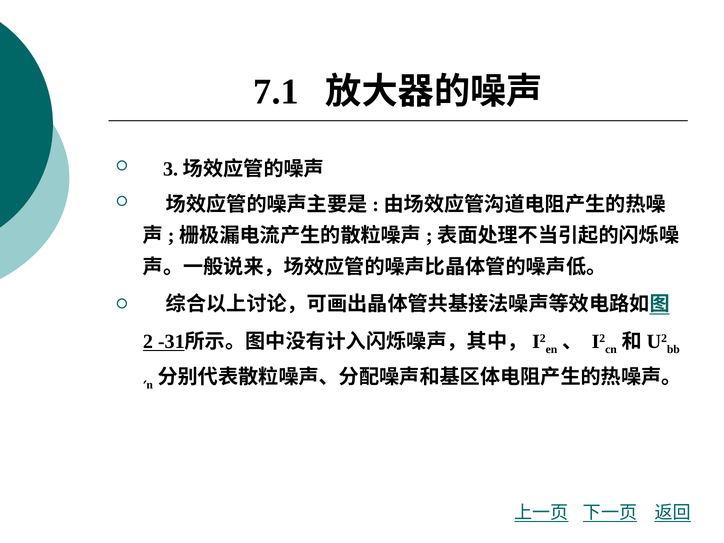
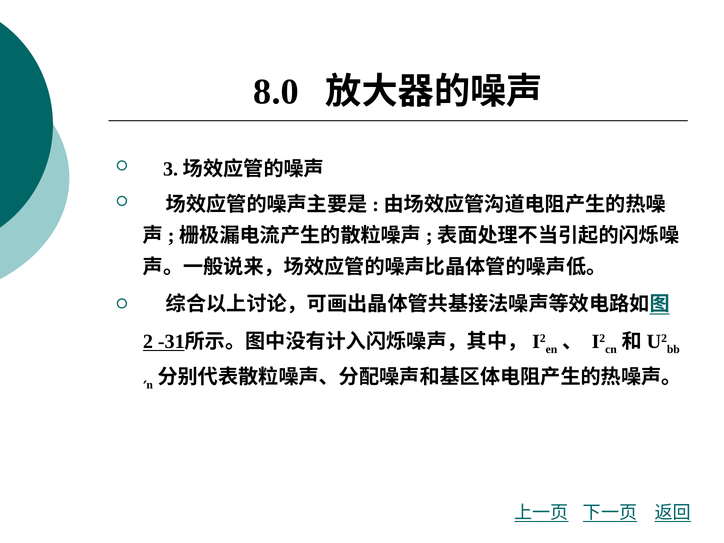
7.1: 7.1 -> 8.0 (276, 92)
